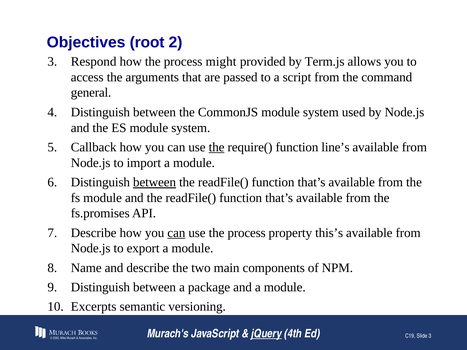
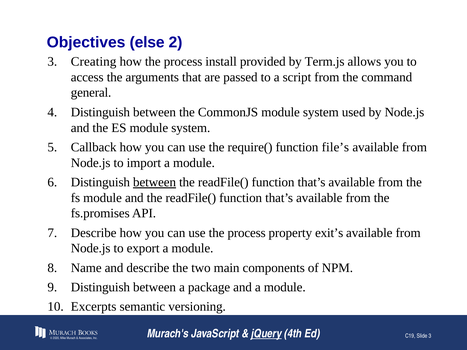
root: root -> else (147, 42)
Respond: Respond -> Creating (94, 62)
might: might -> install (221, 62)
the underline: present -> none (217, 147)
line’s: line’s -> file’s (335, 147)
can underline: present -> none (176, 233)
this’s: this’s -> exit’s (329, 233)
